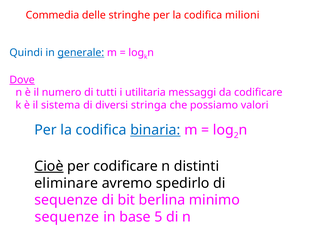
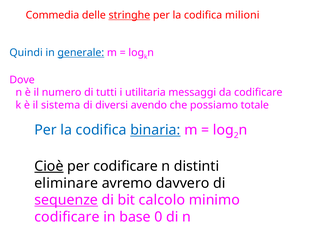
stringhe underline: none -> present (129, 15)
Dove underline: present -> none (22, 80)
stringa: stringa -> avendo (149, 105)
valori: valori -> totale (255, 105)
spedirlo: spedirlo -> davvero (183, 184)
sequenze underline: none -> present (66, 200)
berlina: berlina -> calcolo (162, 200)
sequenze: sequenze -> codificare (67, 217)
5: 5 -> 0 (158, 217)
